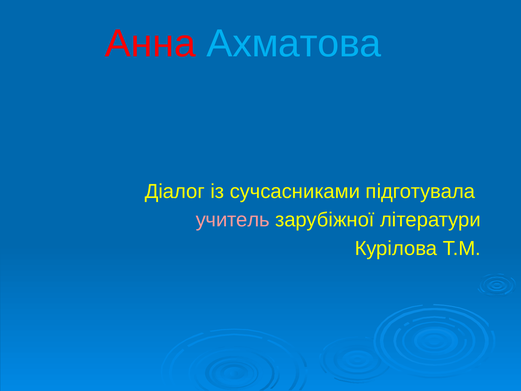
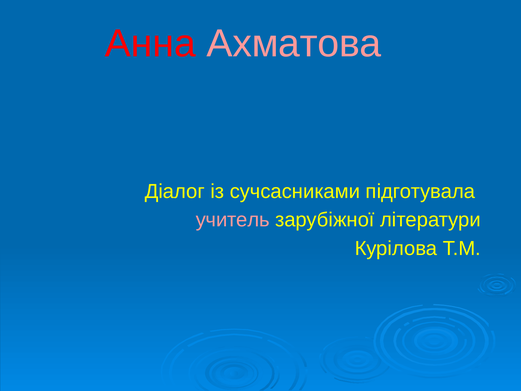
Ахматова colour: light blue -> pink (294, 44)
